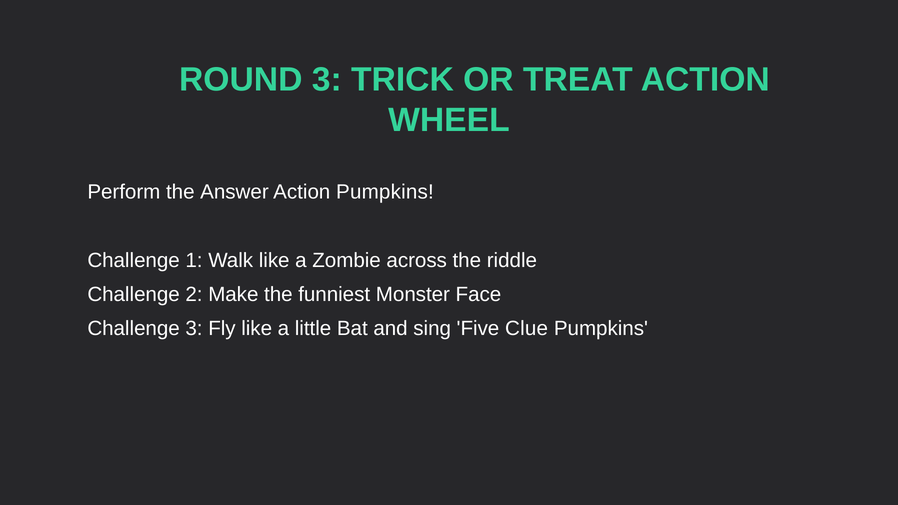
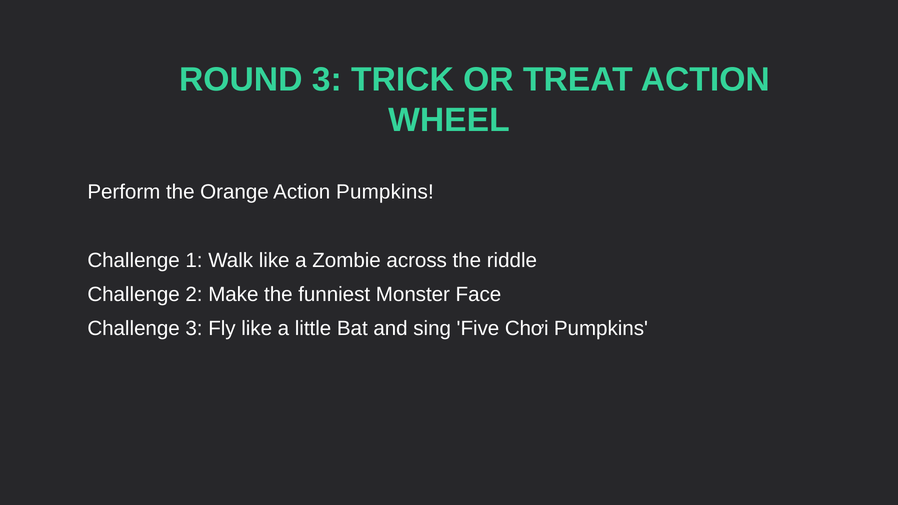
Answer: Answer -> Orange (234, 192)
Clue: Clue -> Chơi (527, 328)
